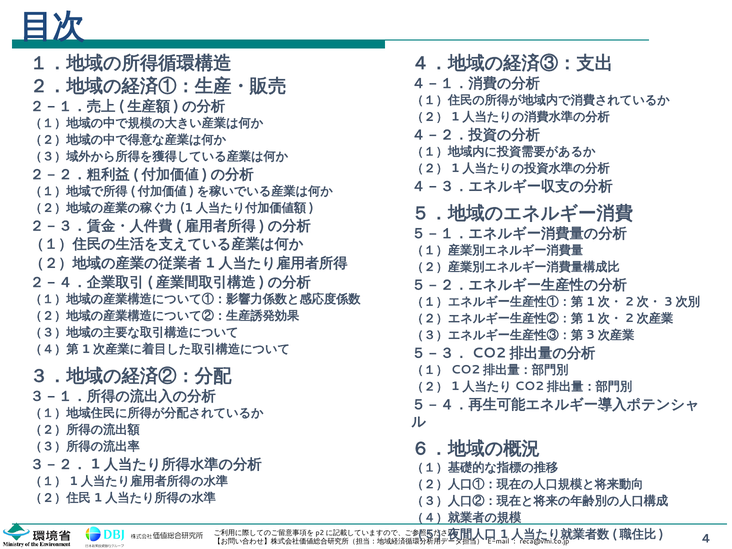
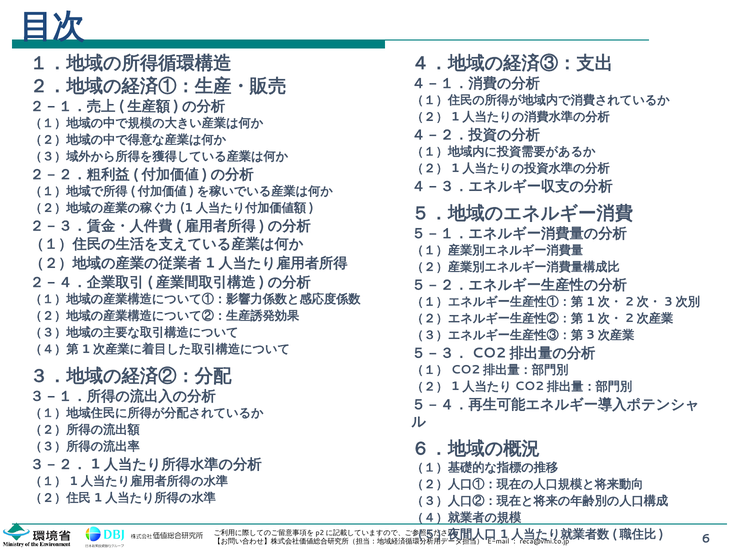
4: 4 -> 6 (706, 539)
